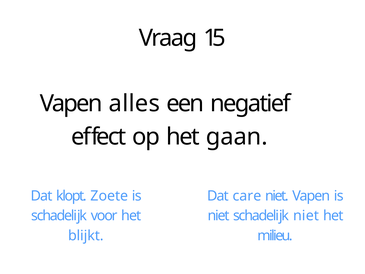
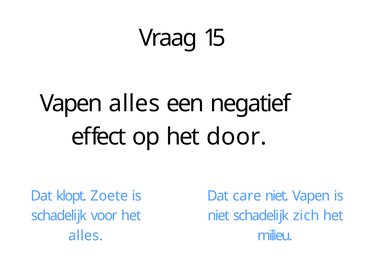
gaan: gaan -> door (237, 137)
schadelĳk niet: niet -> zich (306, 216)
blĳkt: blĳkt -> alles (86, 235)
